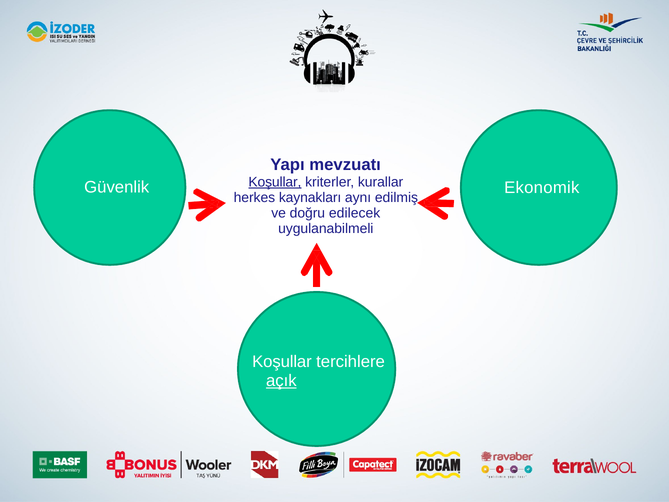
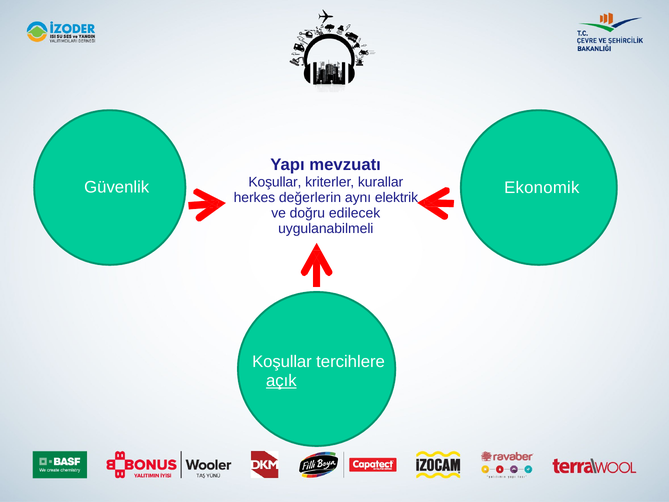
Koşullar underline: present -> none (275, 182)
kaynakları: kaynakları -> değerlerin (310, 197)
edilmiş: edilmiş -> elektrik (397, 197)
